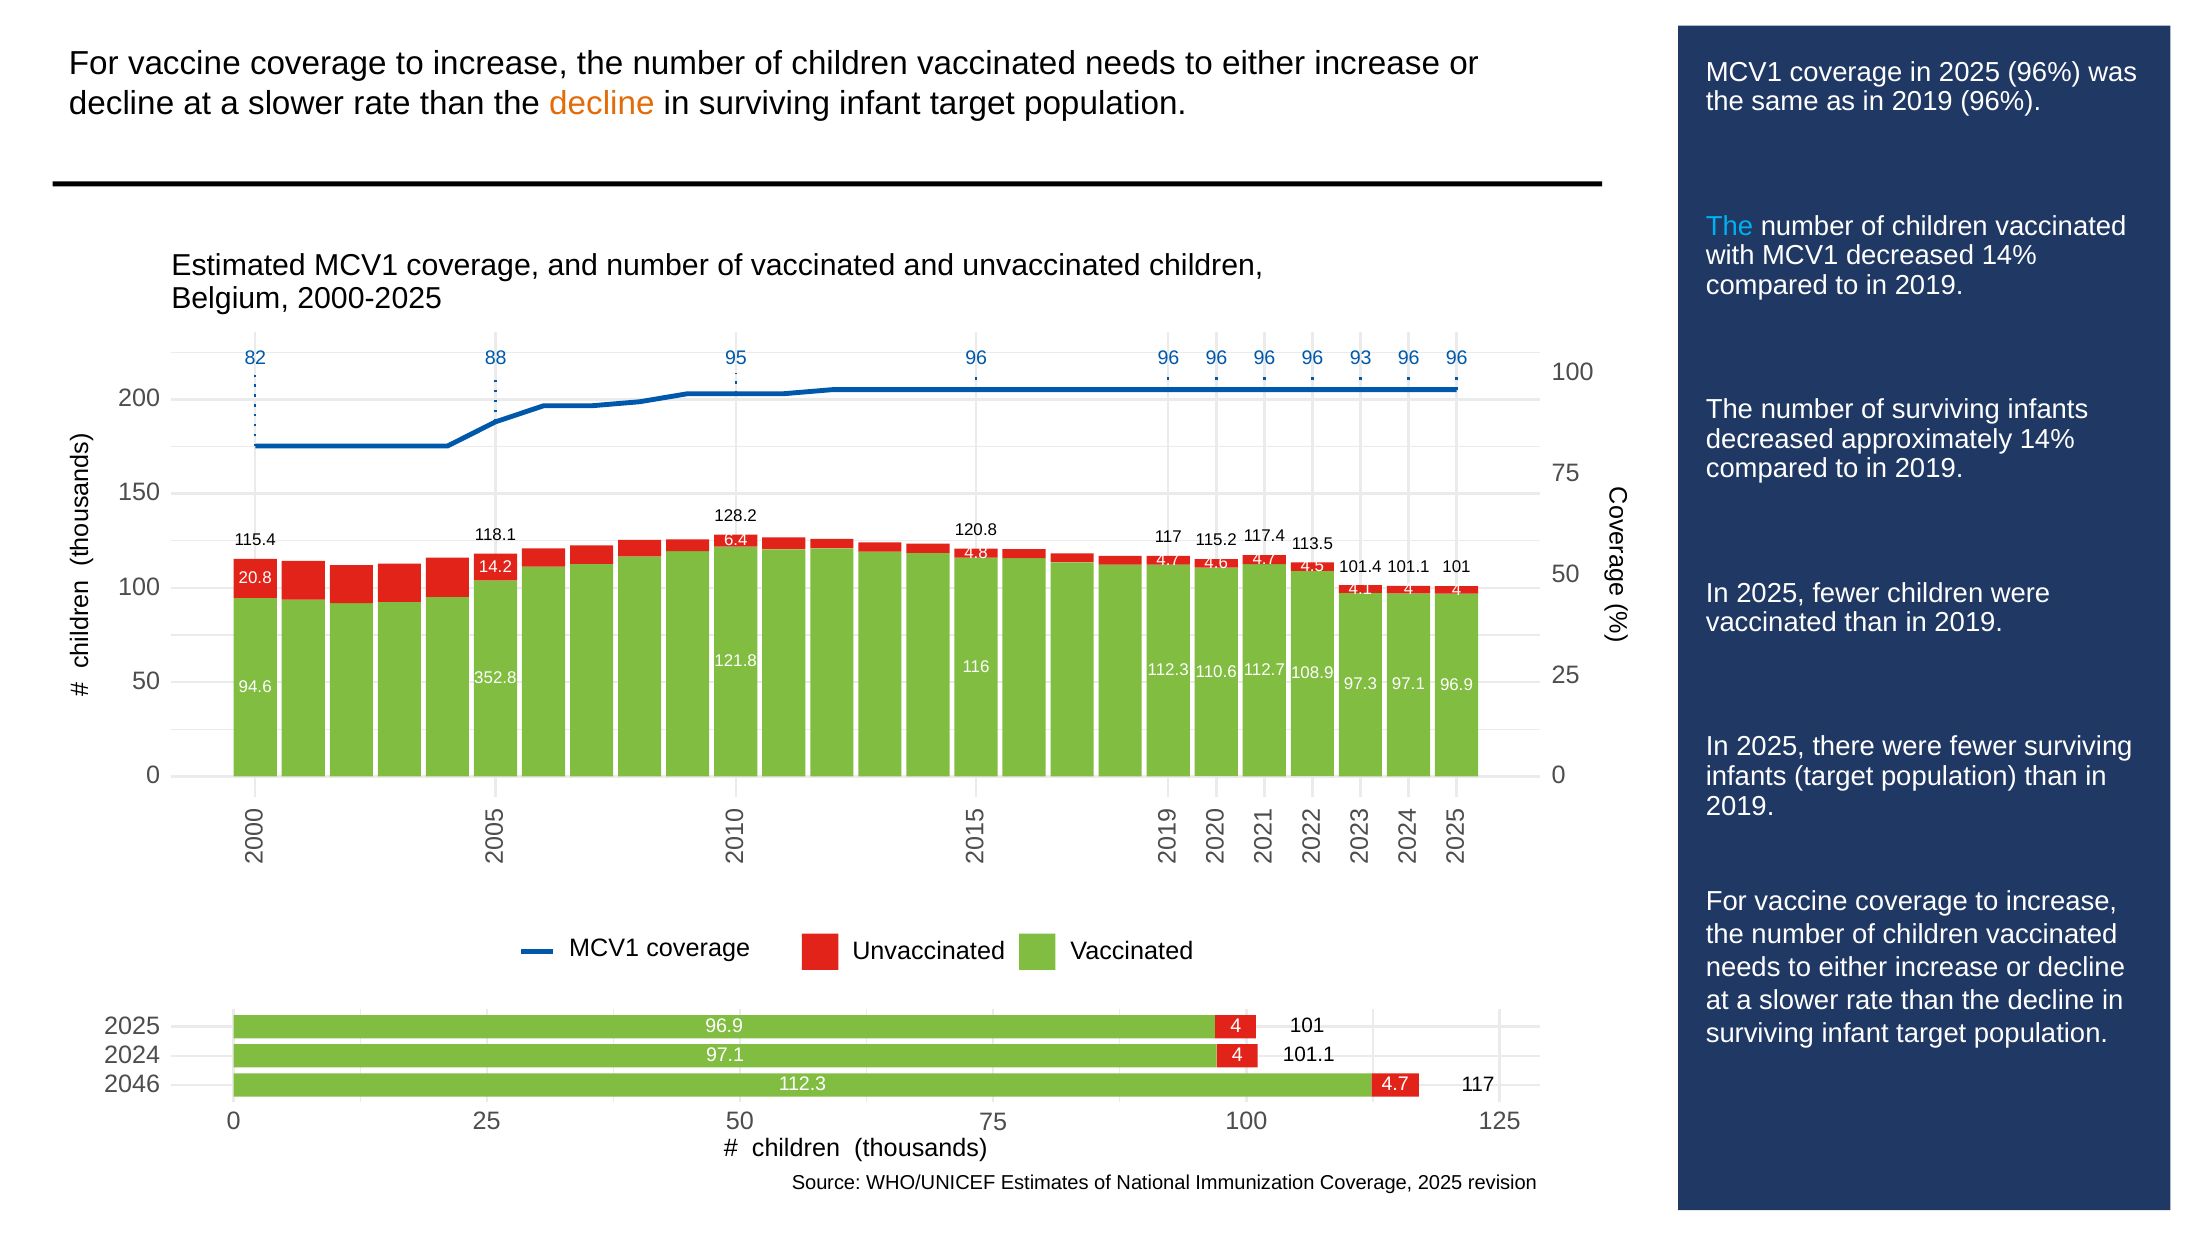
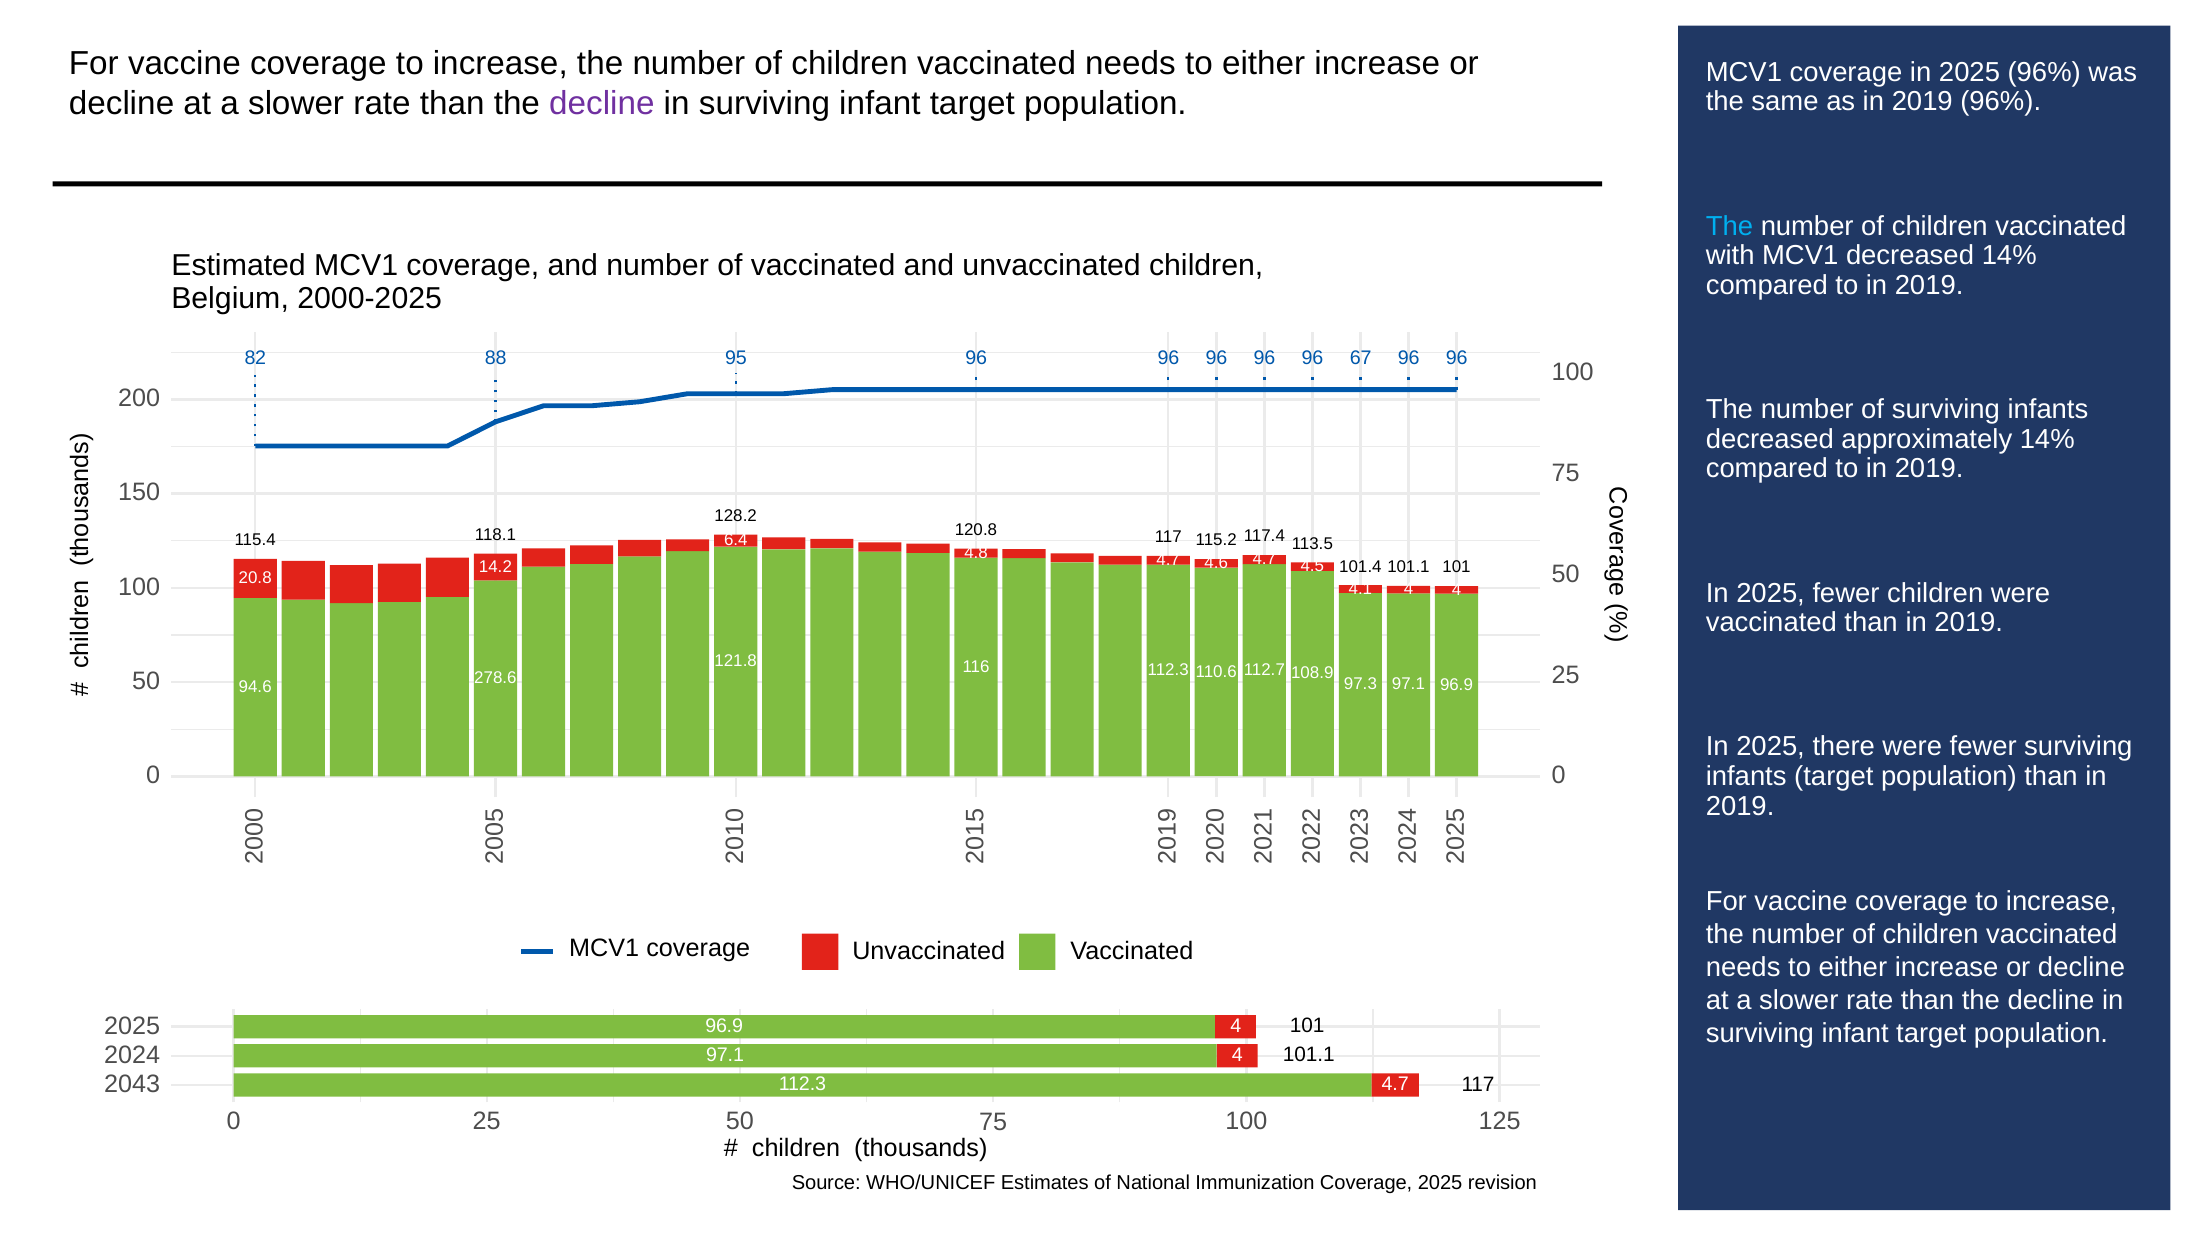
decline colour: orange -> purple (602, 103)
93: 93 -> 67 (1361, 358)
352.8: 352.8 -> 278.6 (495, 678)
2046: 2046 -> 2043 (132, 1084)
